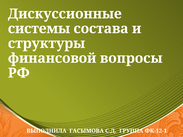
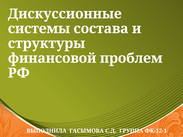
вопросы: вопросы -> проблем (131, 58)
